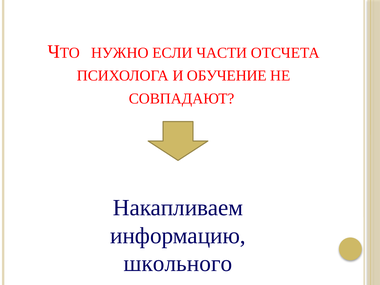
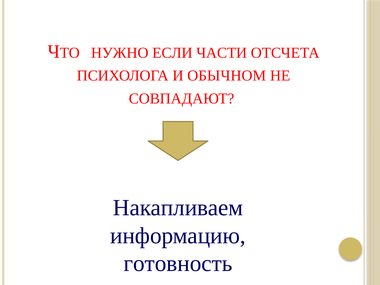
ОБУЧЕНИЕ: ОБУЧЕНИЕ -> ОБЫЧНОМ (227, 76)
школьного: школьного -> готовность (178, 263)
